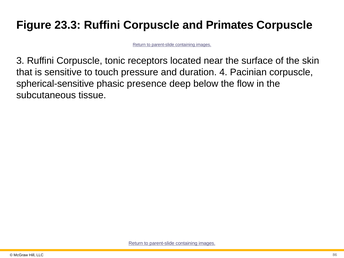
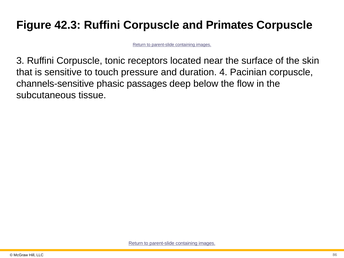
23.3: 23.3 -> 42.3 (68, 25)
spherical-sensitive: spherical-sensitive -> channels-sensitive (55, 84)
presence: presence -> passages (147, 84)
